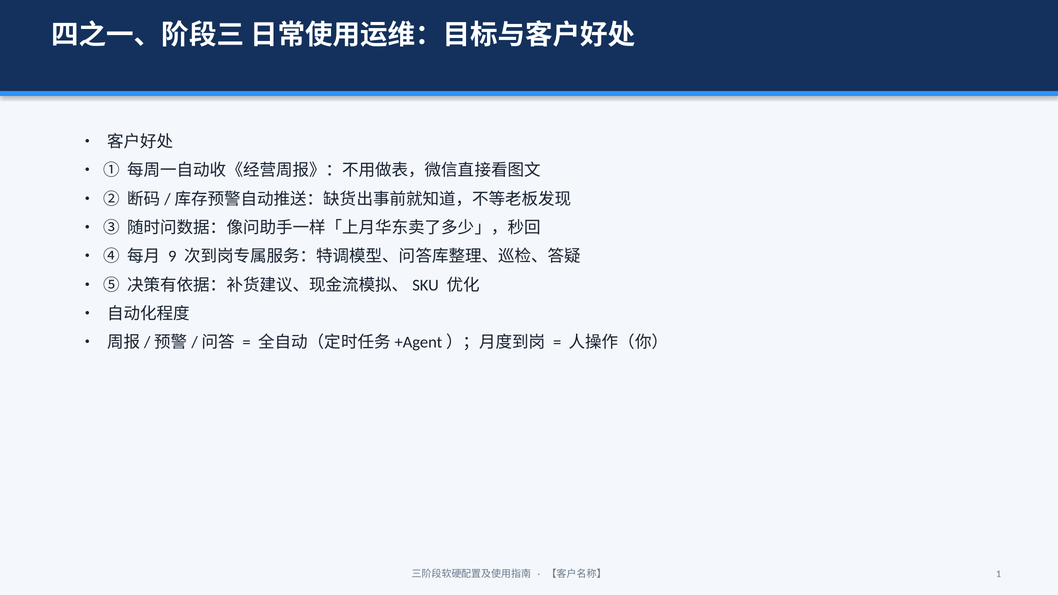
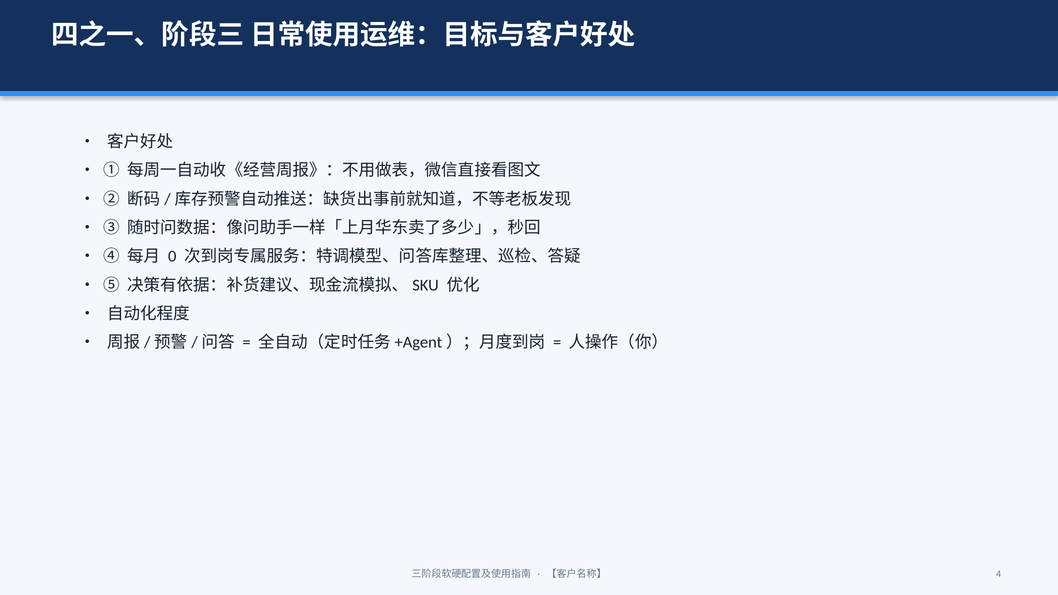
9: 9 -> 0 (172, 257)
1: 1 -> 4 (999, 574)
